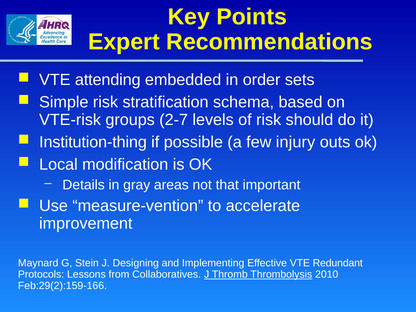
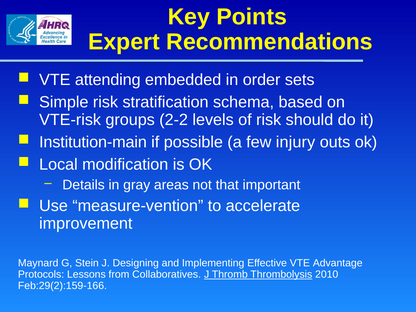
2-7: 2-7 -> 2-2 (174, 120)
Institution-thing: Institution-thing -> Institution-main (93, 142)
Redundant: Redundant -> Advantage (338, 263)
